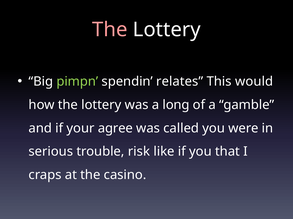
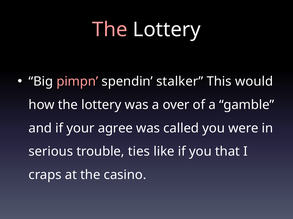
pimpn colour: light green -> pink (77, 82)
relates: relates -> stalker (180, 82)
long: long -> over (176, 105)
risk: risk -> ties (139, 152)
